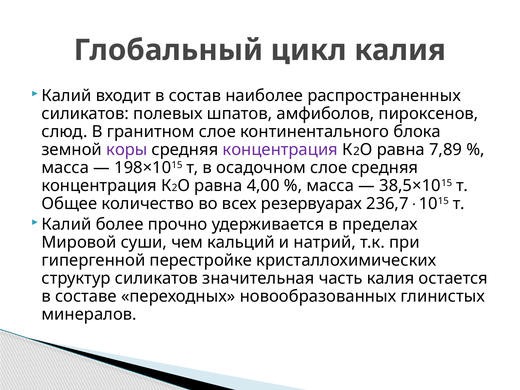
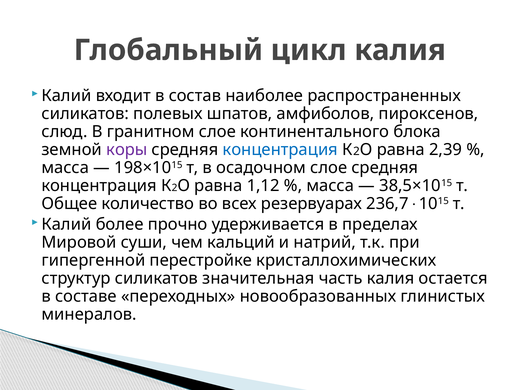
концентрация colour: purple -> blue (280, 150)
7,89: 7,89 -> 2,39 (446, 150)
4,00: 4,00 -> 1,12 (263, 186)
